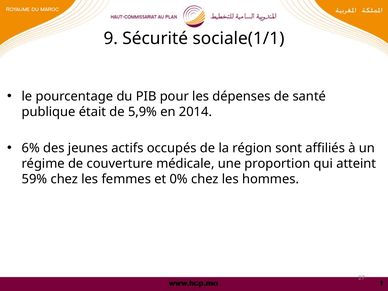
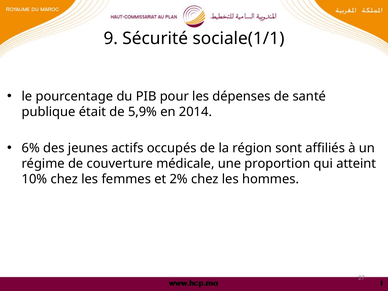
59%: 59% -> 10% (34, 179)
0%: 0% -> 2% (179, 179)
